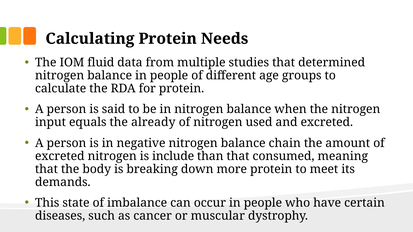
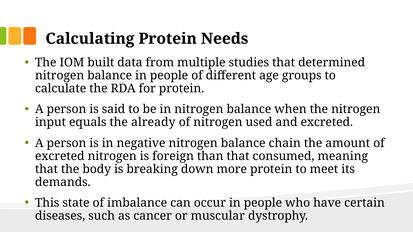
fluid: fluid -> built (101, 63)
include: include -> foreign (173, 156)
